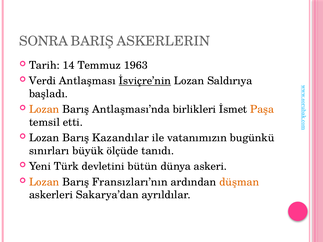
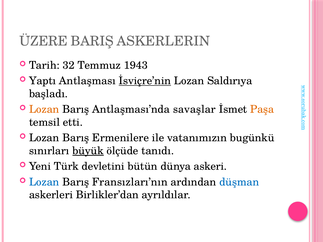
SONRA: SONRA -> ÜZERE (43, 41)
14: 14 -> 32 (69, 65)
1963: 1963 -> 1943 (136, 65)
Verdi: Verdi -> Yaptı (43, 81)
birlikleri: birlikleri -> savaşlar (194, 109)
Kazandılar: Kazandılar -> Ermenilere (121, 138)
büyük underline: none -> present (88, 151)
Lozan colour: orange -> blue (44, 182)
düşman colour: orange -> blue (239, 182)
Sakarya’dan: Sakarya’dan -> Birlikler’dan (107, 195)
